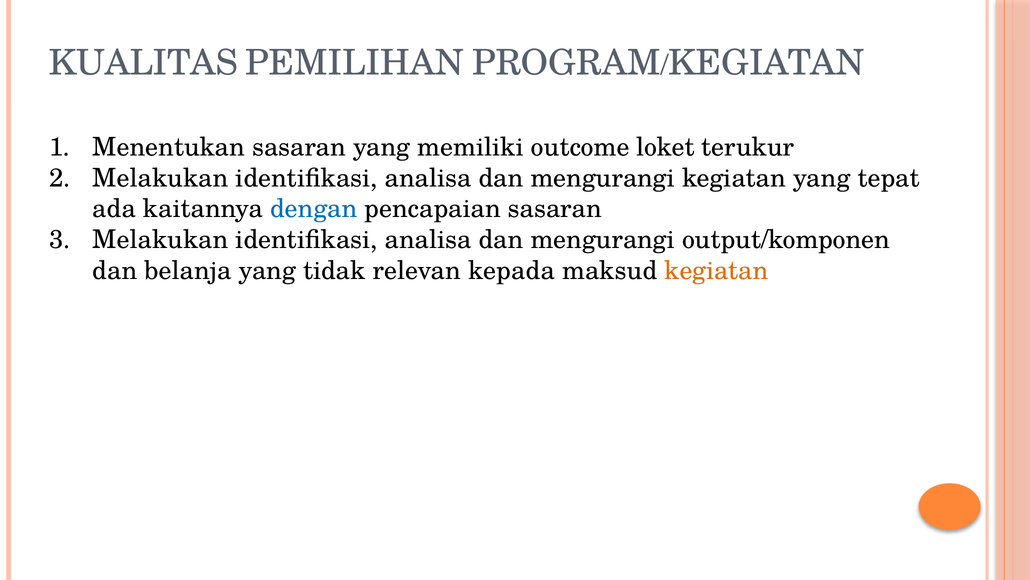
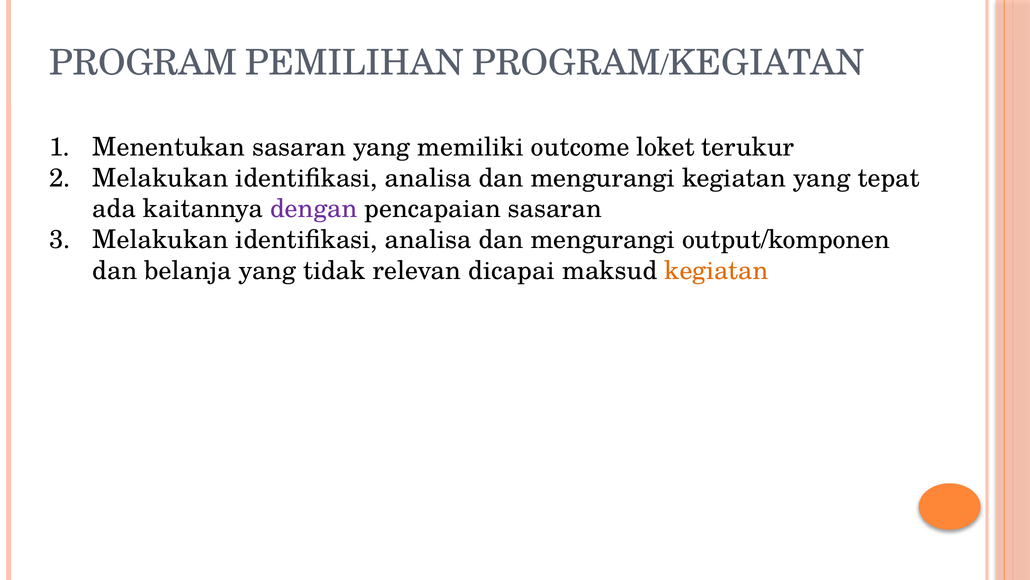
KUALITAS: KUALITAS -> PROGRAM (143, 63)
dengan colour: blue -> purple (314, 209)
kepada: kepada -> dicapai (512, 271)
